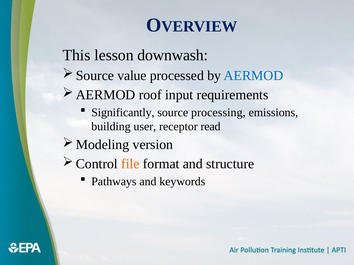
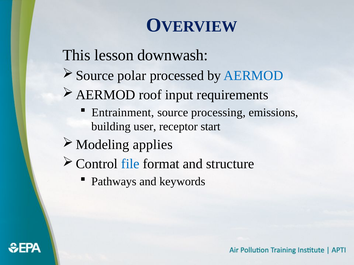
value: value -> polar (132, 76)
Significantly: Significantly -> Entrainment (123, 113)
read: read -> start (211, 127)
version: version -> applies (153, 145)
file colour: orange -> blue (130, 164)
